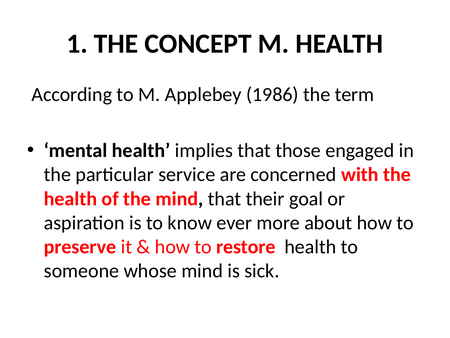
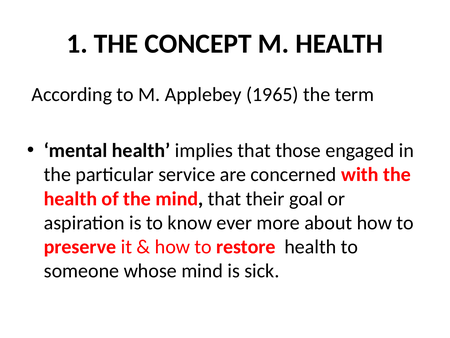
1986: 1986 -> 1965 (272, 94)
